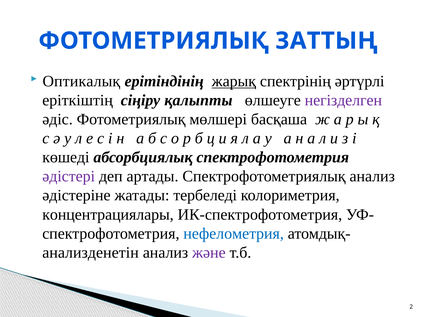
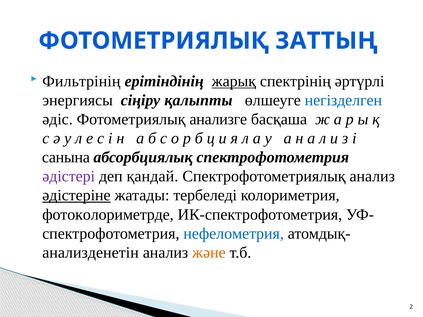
Оптикалық: Оптикалық -> Фильтрінің (81, 81)
еріткіштің: еріткіштің -> энергиясы (78, 100)
негізделген colour: purple -> blue (343, 100)
мөлшері: мөлшері -> анализге (218, 119)
көшеді: көшеді -> санына (66, 157)
артады: артады -> қандай (152, 177)
әдістеріне underline: none -> present (76, 196)
концентрациялары: концентрациялары -> фотоколориметрде (108, 215)
және colour: purple -> orange (209, 253)
